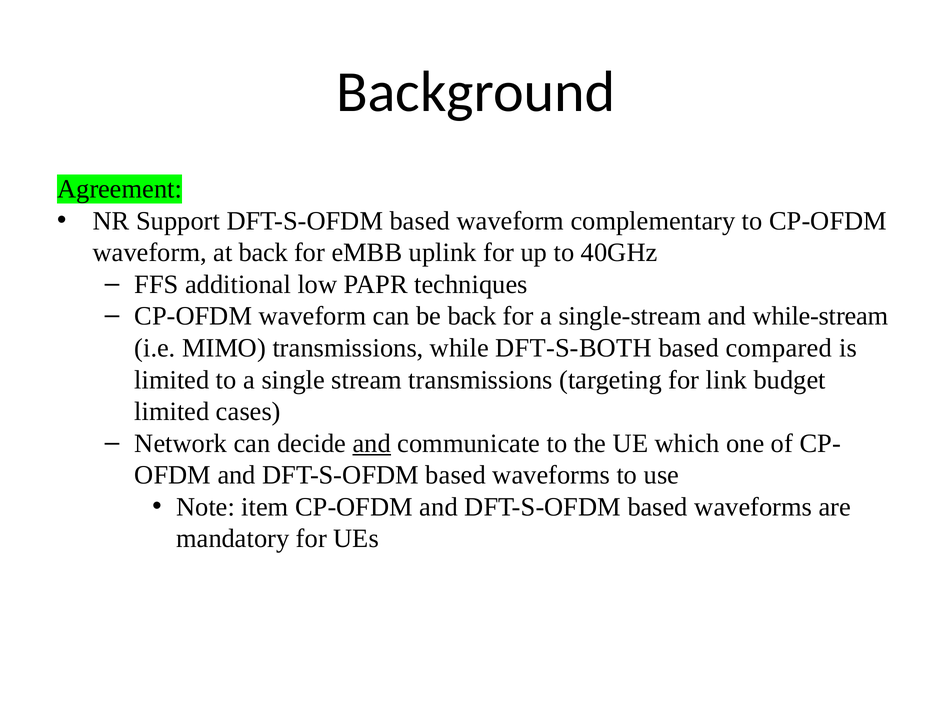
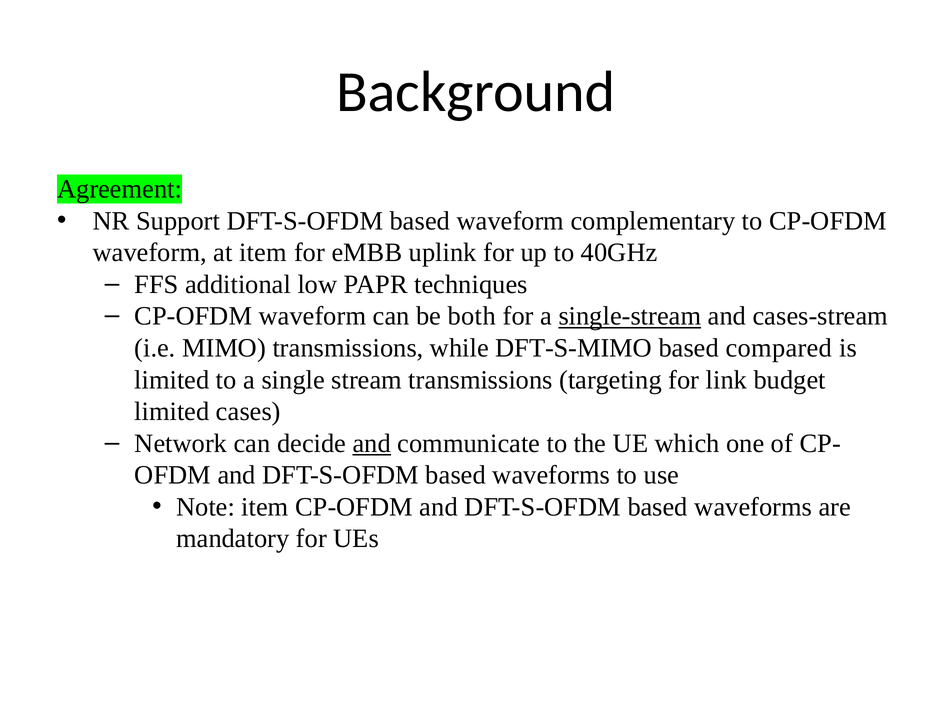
at back: back -> item (263, 253)
be back: back -> both (472, 316)
single-stream underline: none -> present (630, 316)
while-stream: while-stream -> cases-stream (820, 316)
DFT-S-BOTH: DFT-S-BOTH -> DFT-S-MIMO (574, 348)
